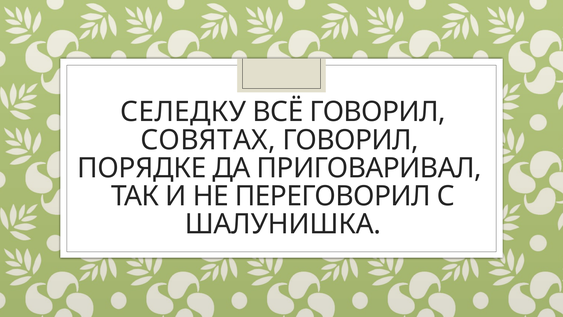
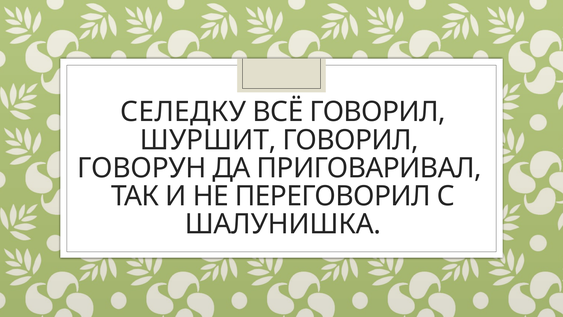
СОВЯТАХ: СОВЯТАХ -> ШУРШИТ (208, 140)
ПОРЯДКЕ: ПОРЯДКЕ -> ГОВОРУН (142, 168)
